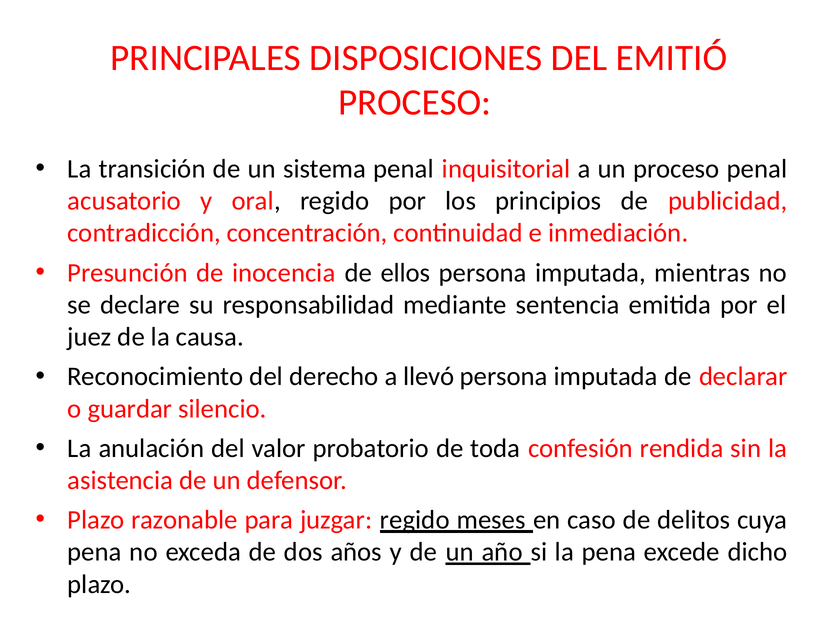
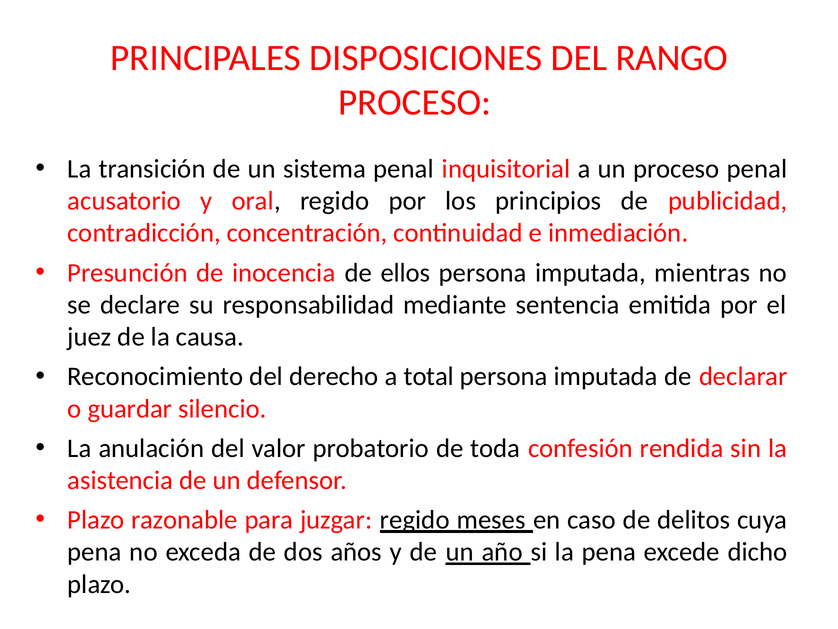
EMITIÓ: EMITIÓ -> RANGO (672, 58)
llevó: llevó -> total (429, 376)
